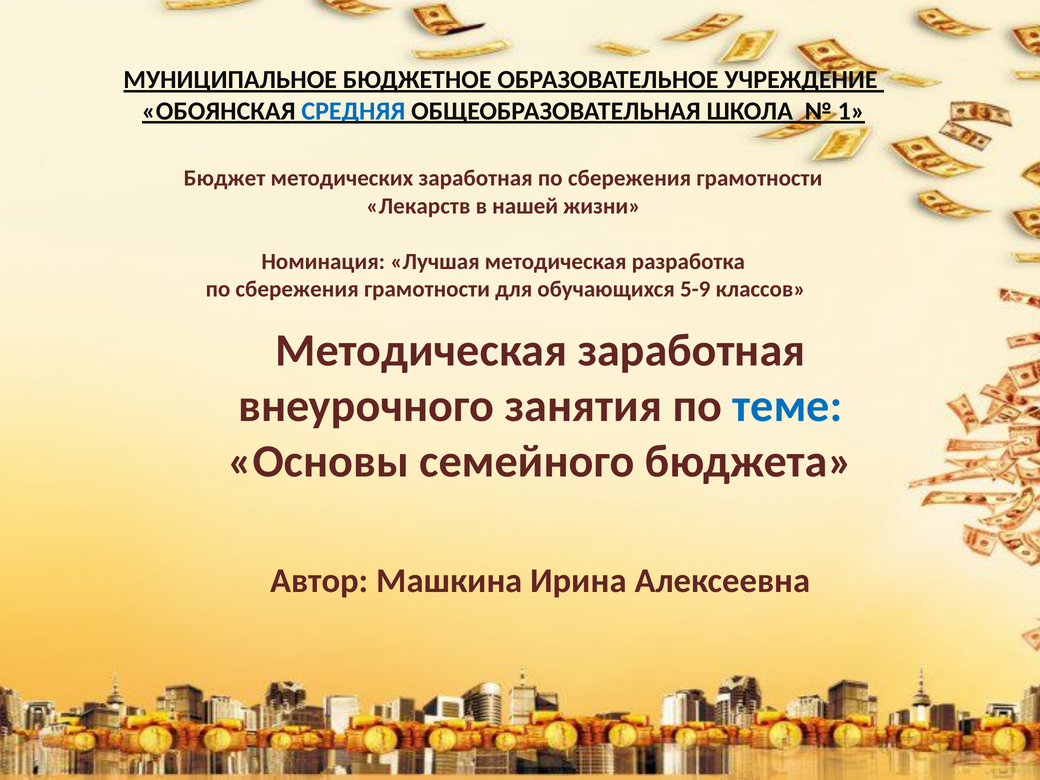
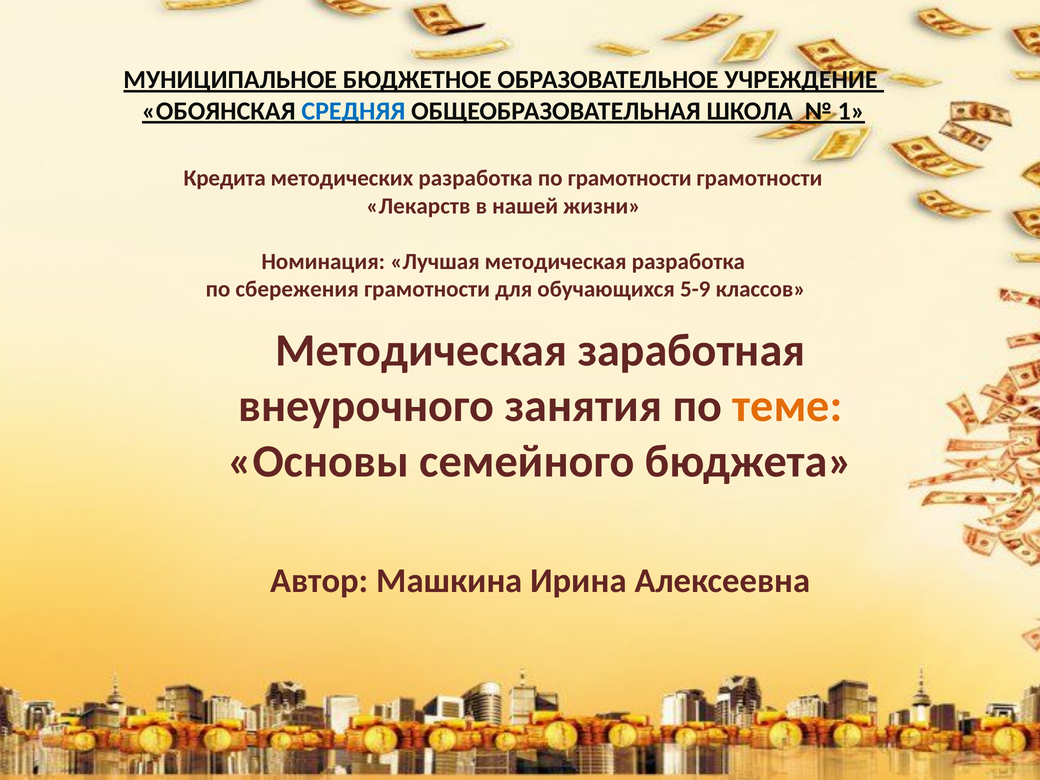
Бюджет: Бюджет -> Кредита (225, 178)
методических заработная: заработная -> разработка (476, 178)
сбережения: сбережения -> грамотности (630, 178)
теме colour: blue -> orange (787, 406)
